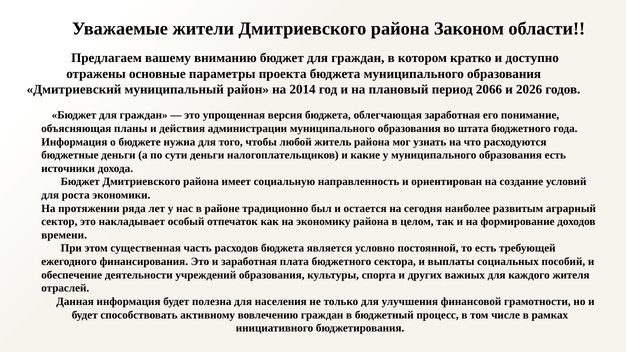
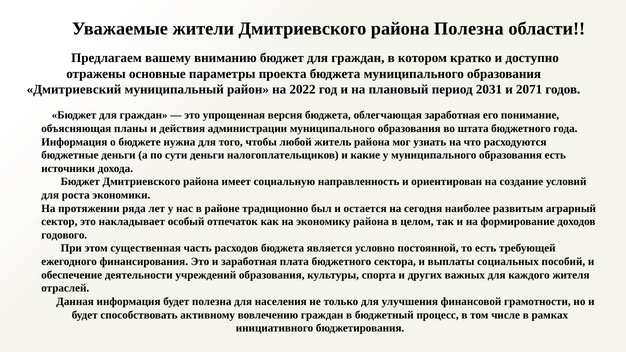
района Законом: Законом -> Полезна (469, 29)
2014: 2014 -> 2022 (303, 89)
2066: 2066 -> 2031 (489, 89)
2026: 2026 -> 2071 (529, 89)
времени: времени -> годового (64, 235)
